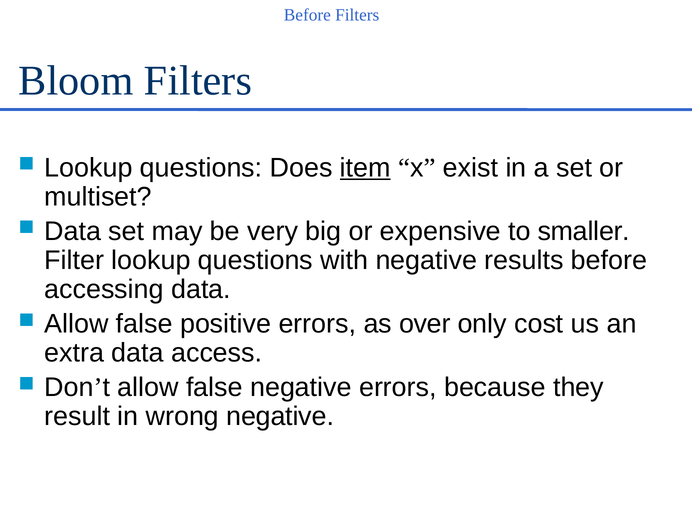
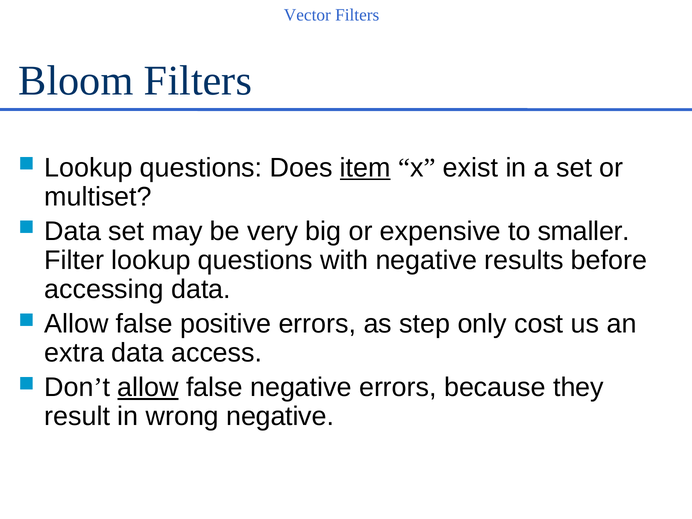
Before: Before -> Vector (307, 15)
over: over -> step (425, 324)
allow underline: none -> present (148, 387)
